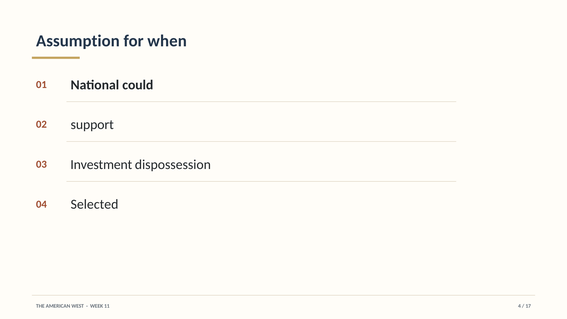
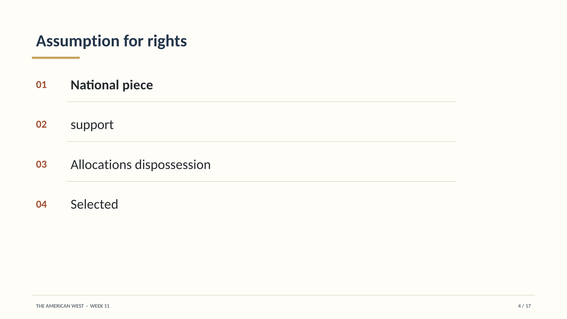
when: when -> rights (167, 41)
could: could -> piece (138, 85)
Investment: Investment -> Allocations (101, 165)
